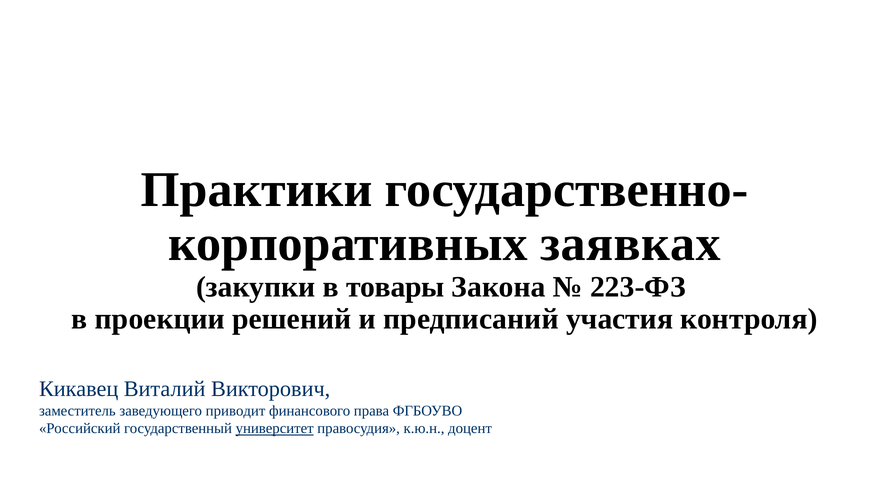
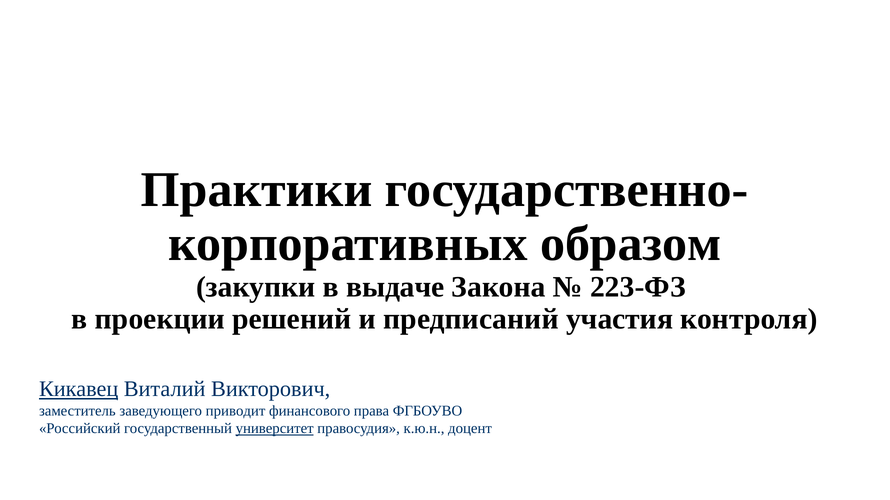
заявках: заявках -> образом (631, 244)
товары: товары -> выдаче (395, 287)
Кикавец underline: none -> present (79, 390)
